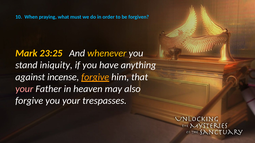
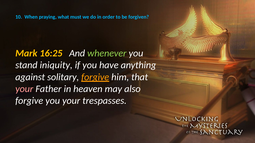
23:25: 23:25 -> 16:25 (51, 53)
whenever colour: yellow -> light green (107, 53)
incense: incense -> solitary (63, 77)
